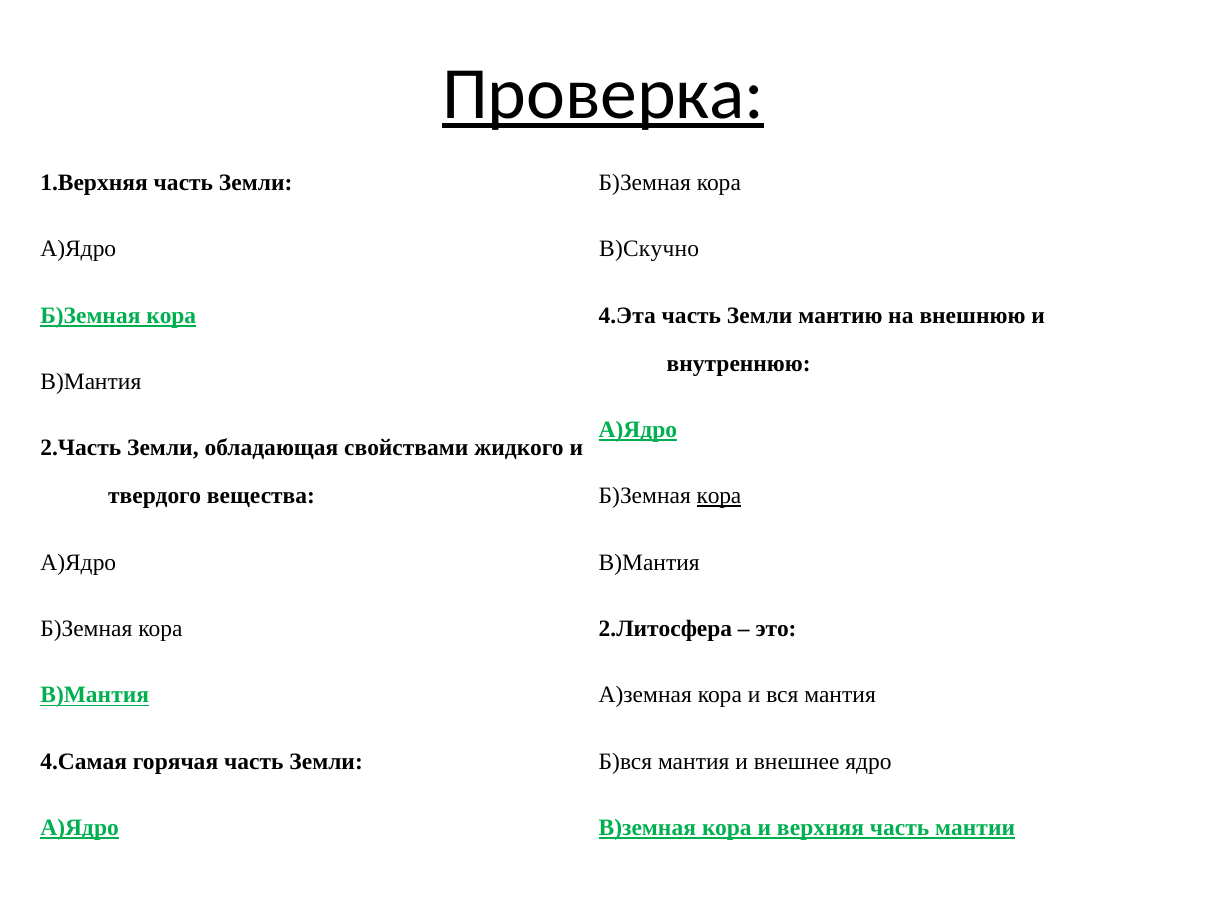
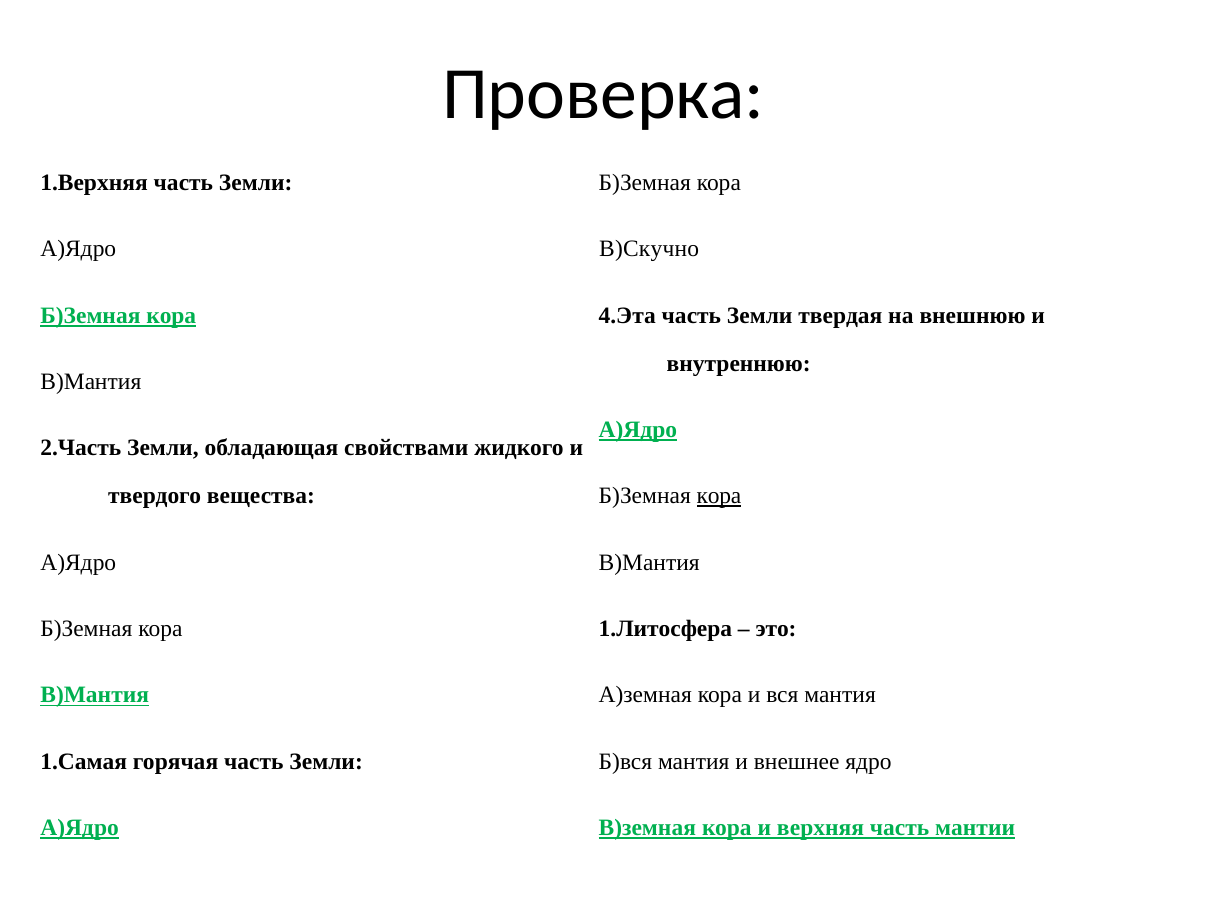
Проверка underline: present -> none (603, 94)
мантию: мантию -> твердая (840, 316)
2.Литосфера: 2.Литосфера -> 1.Литосфера (665, 629)
4.Самая: 4.Самая -> 1.Самая (84, 762)
